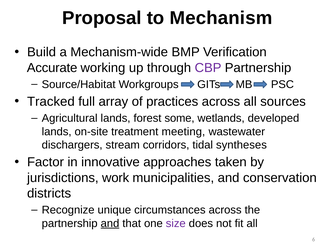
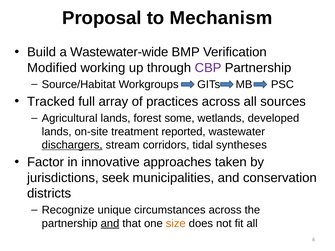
Mechanism-wide: Mechanism-wide -> Wastewater-wide (119, 52)
Accurate: Accurate -> Modified (52, 68)
meeting: meeting -> reported (183, 132)
dischargers underline: none -> present (72, 145)
work: work -> seek (116, 178)
size colour: purple -> orange (176, 224)
